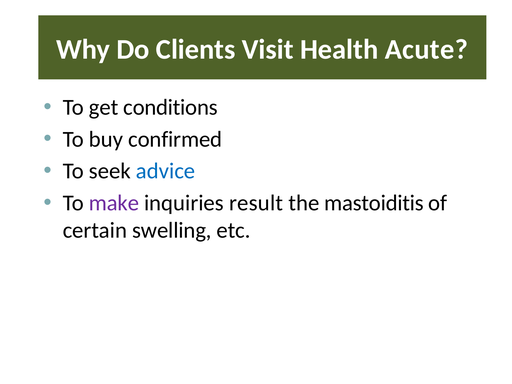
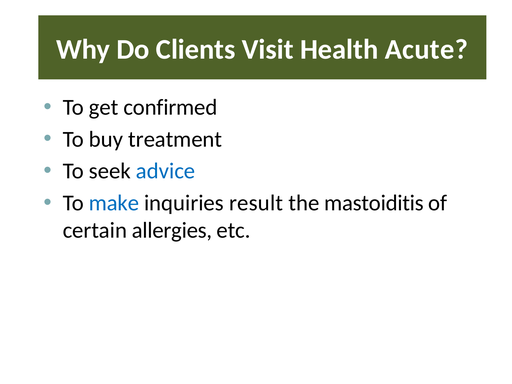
conditions: conditions -> confirmed (170, 107)
confirmed: confirmed -> treatment (175, 139)
make colour: purple -> blue (114, 203)
swelling: swelling -> allergies (172, 230)
